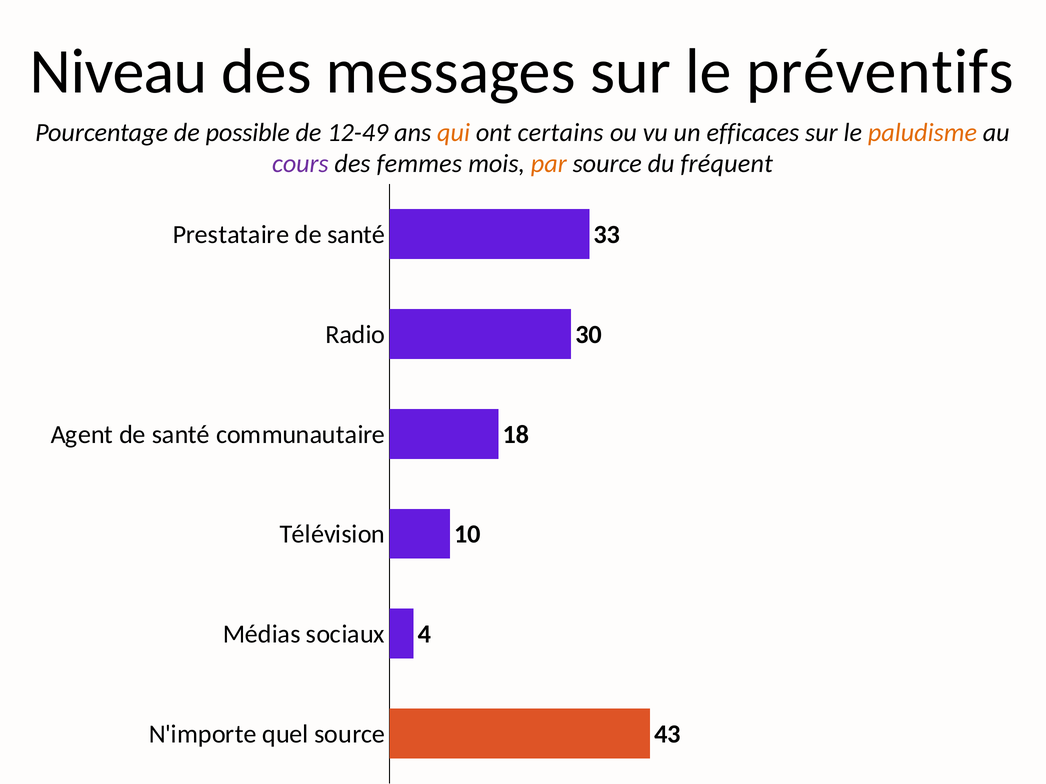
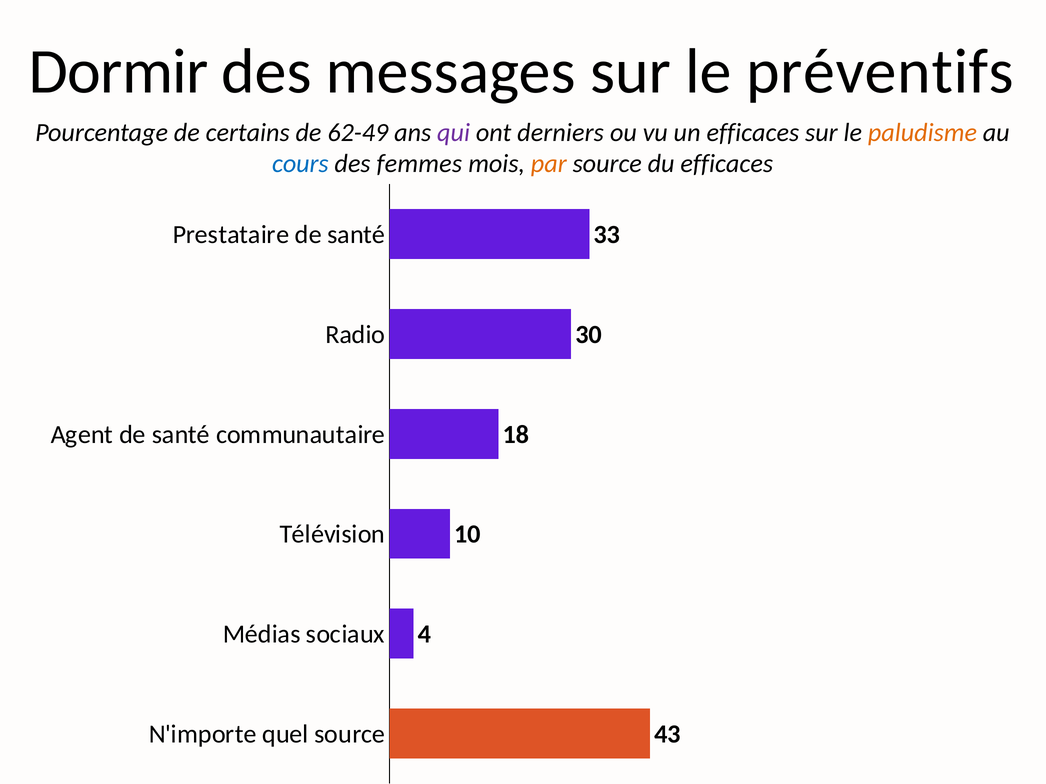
Niveau: Niveau -> Dormir (119, 71)
possible: possible -> certains (248, 132)
12-49: 12-49 -> 62-49 (358, 132)
qui colour: orange -> purple (454, 132)
certains: certains -> derniers (561, 132)
cours colour: purple -> blue (300, 164)
du fréquent: fréquent -> efficaces (727, 164)
